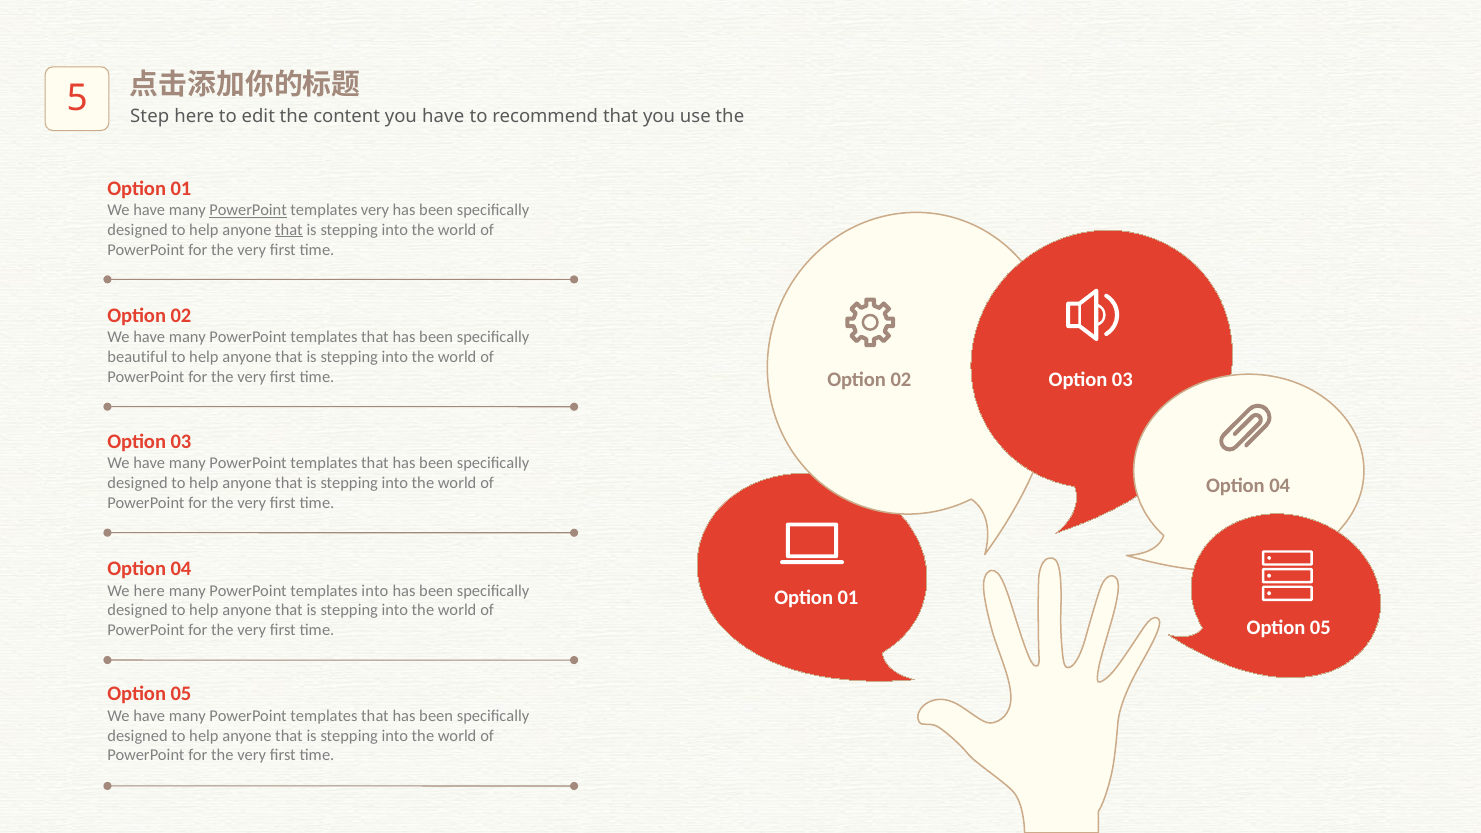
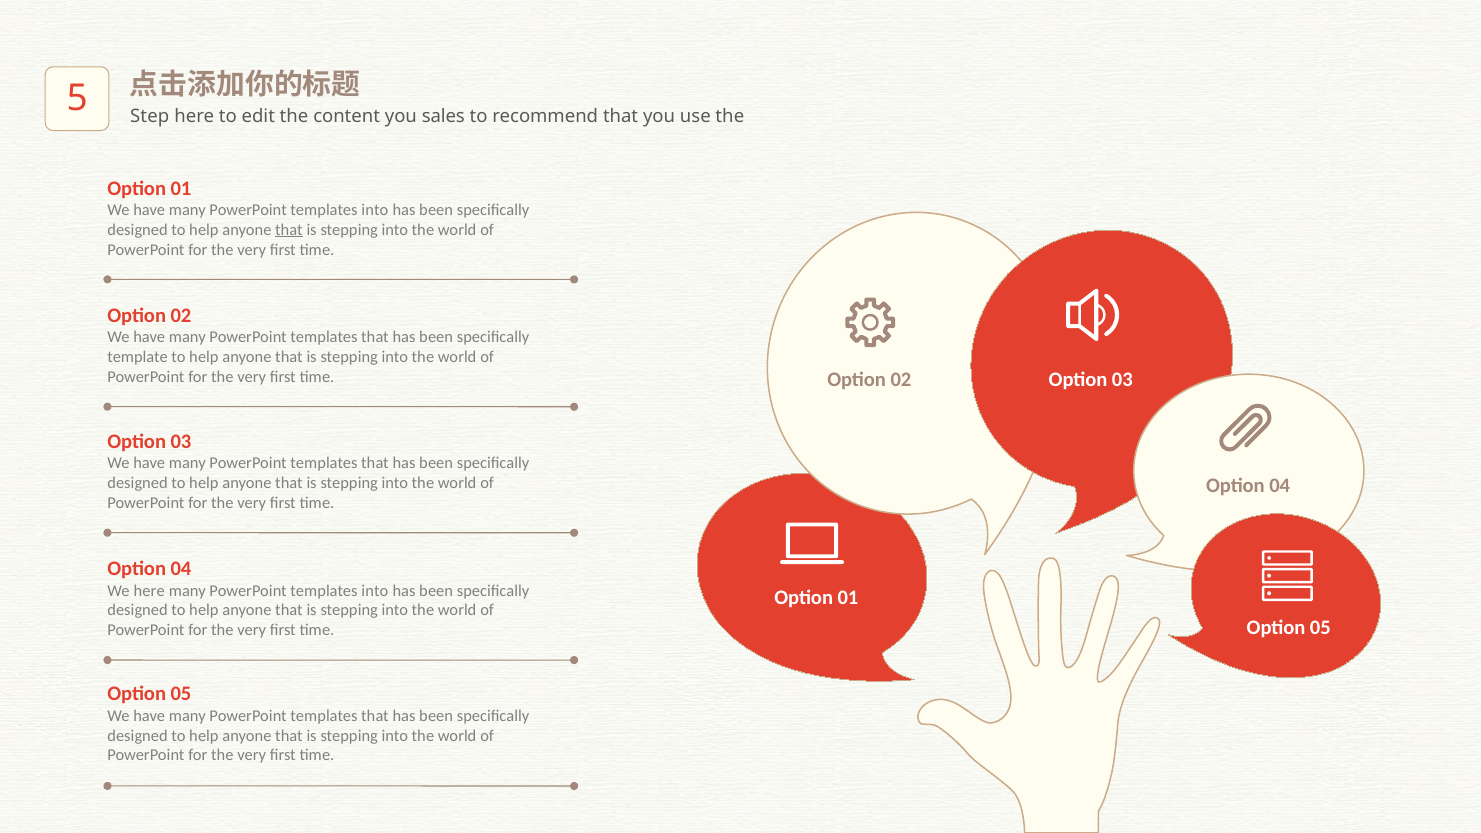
you have: have -> sales (443, 117)
PowerPoint underline: present -> none (248, 210)
very: very -> into (375, 210)
beautiful: beautiful -> template (138, 357)
